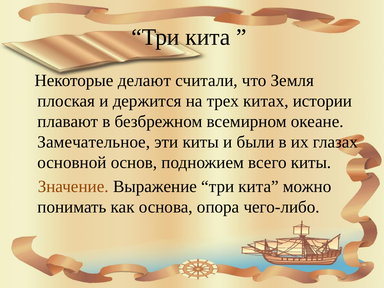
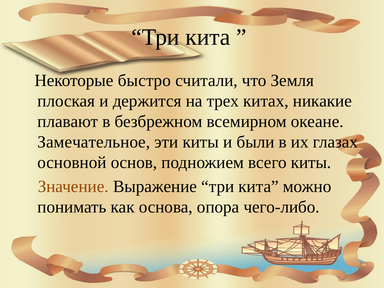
делают: делают -> быстро (144, 81)
истории: истории -> никакие (322, 101)
